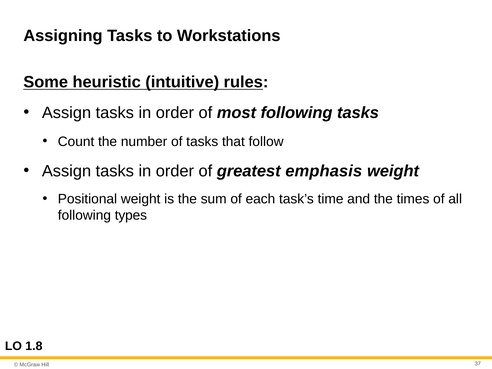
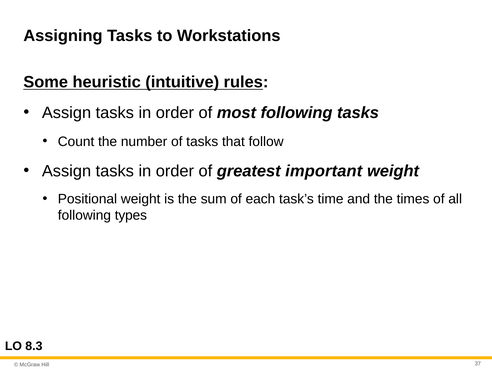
emphasis: emphasis -> important (324, 171)
1.8: 1.8 -> 8.3 (34, 346)
